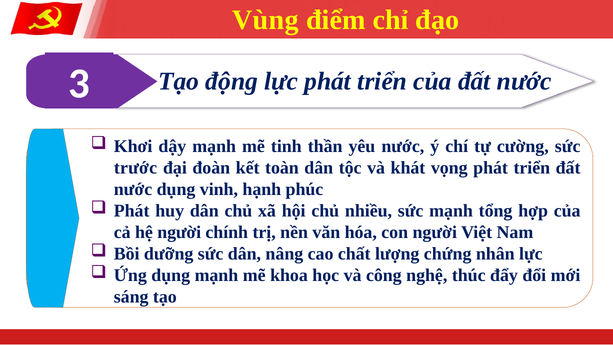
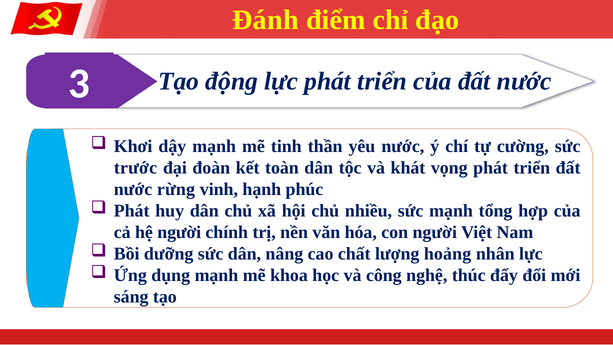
Vùng: Vùng -> Đánh (266, 20)
nước dụng: dụng -> rừng (176, 189)
chứng: chứng -> hoảng (448, 254)
